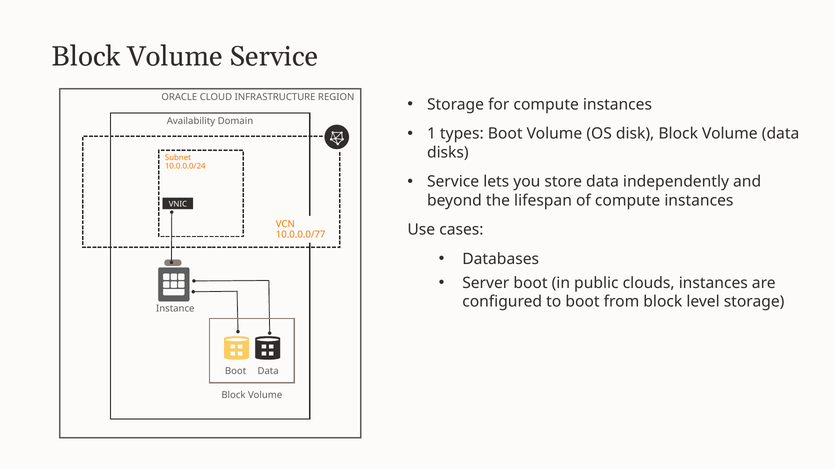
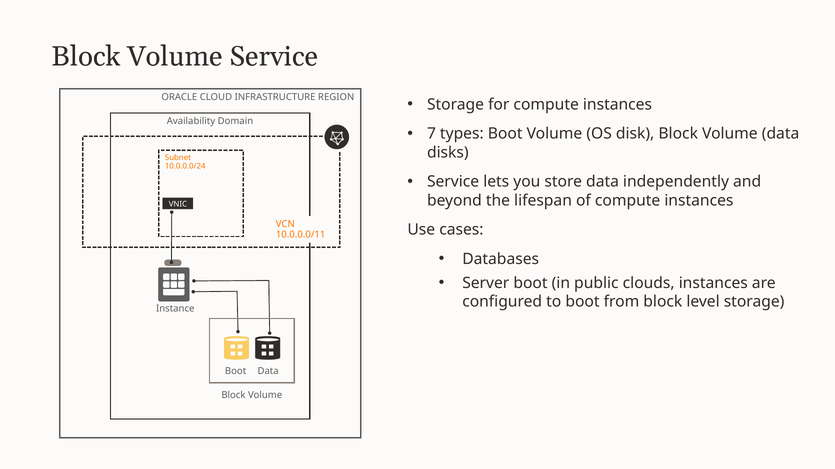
1: 1 -> 7 (432, 134)
10.0.0.0/77: 10.0.0.0/77 -> 10.0.0.0/11 (301, 235)
